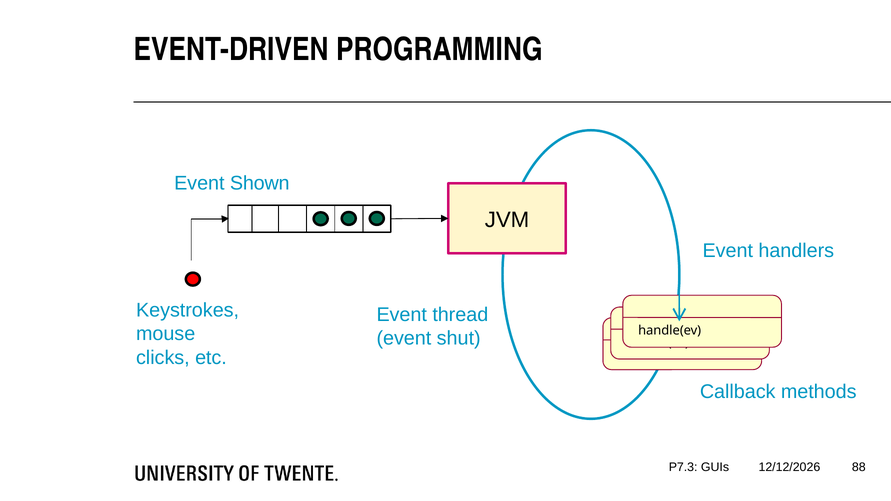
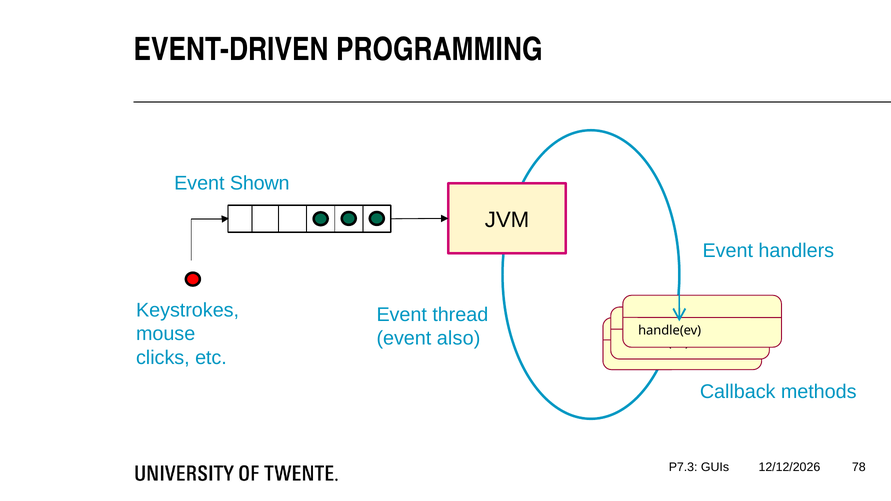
shut: shut -> also (459, 339)
88: 88 -> 78 (859, 467)
